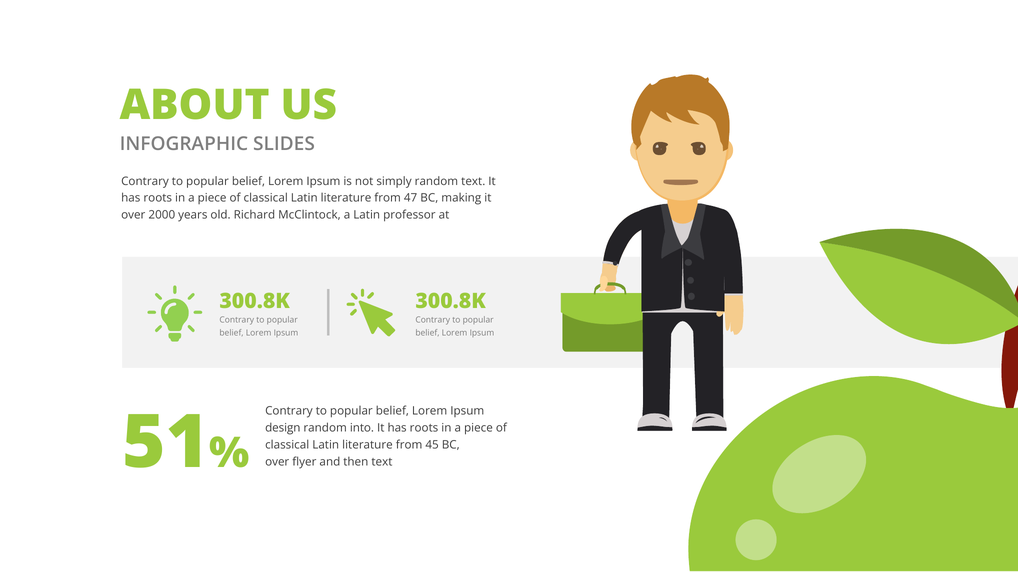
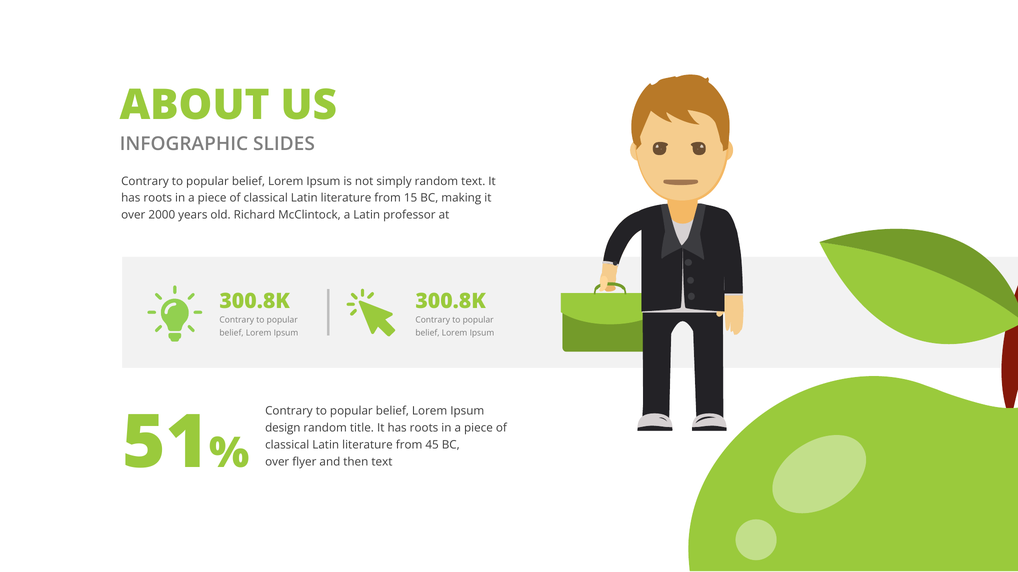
47: 47 -> 15 (411, 198)
into: into -> title (362, 429)
